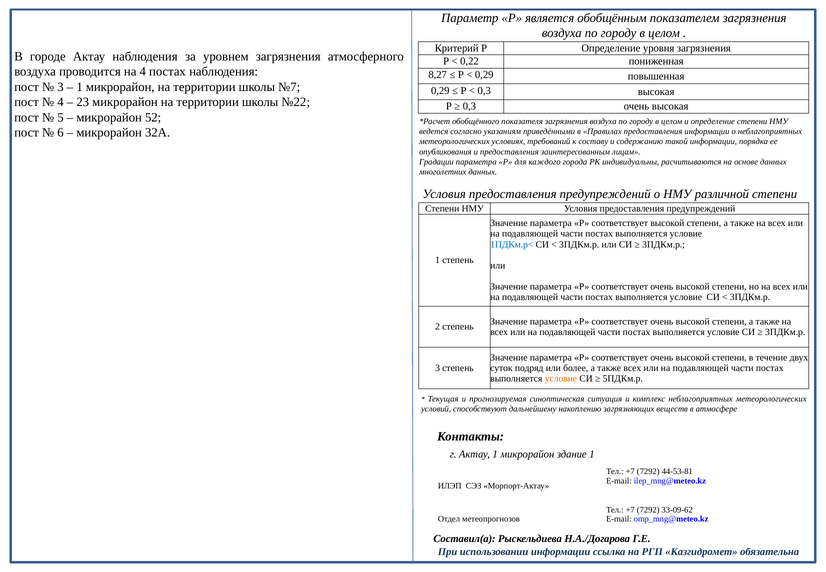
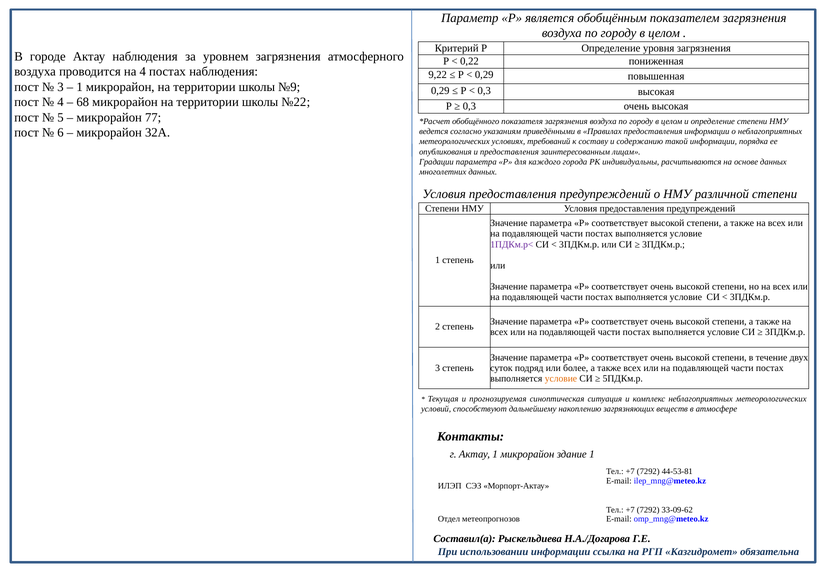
8,27: 8,27 -> 9,22 (438, 75)
№7: №7 -> №9 (289, 87)
23: 23 -> 68 (83, 102)
52: 52 -> 77 (153, 117)
1ПДКм.р< colour: blue -> purple (512, 244)
